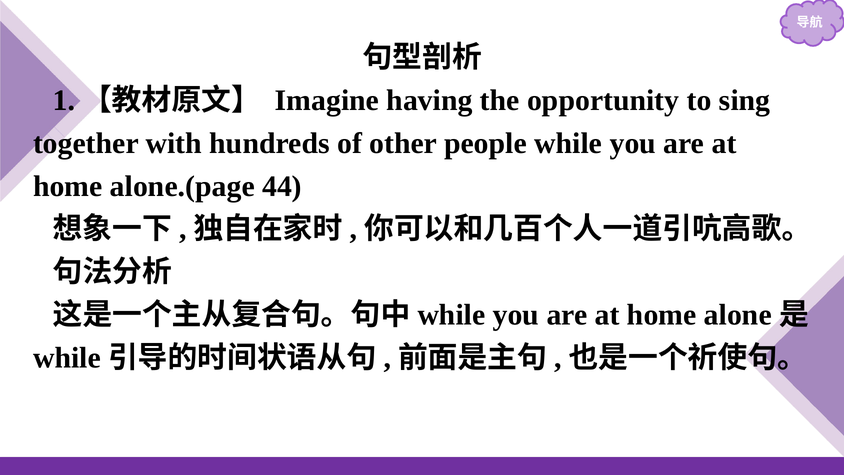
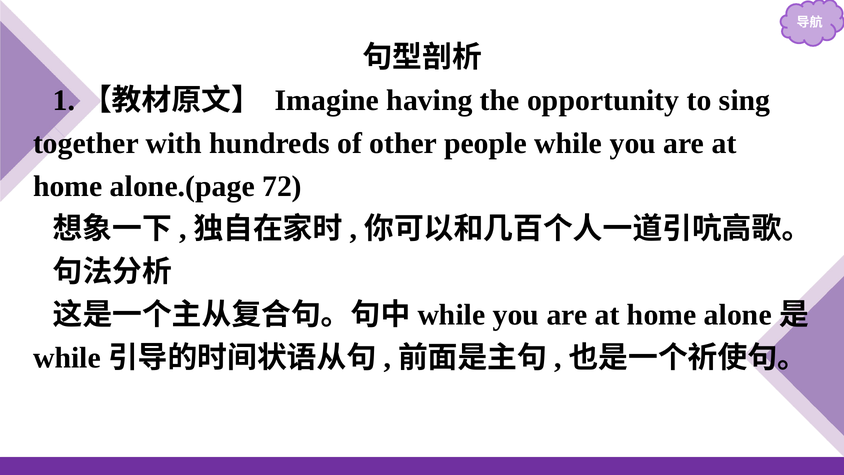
44: 44 -> 72 (282, 186)
